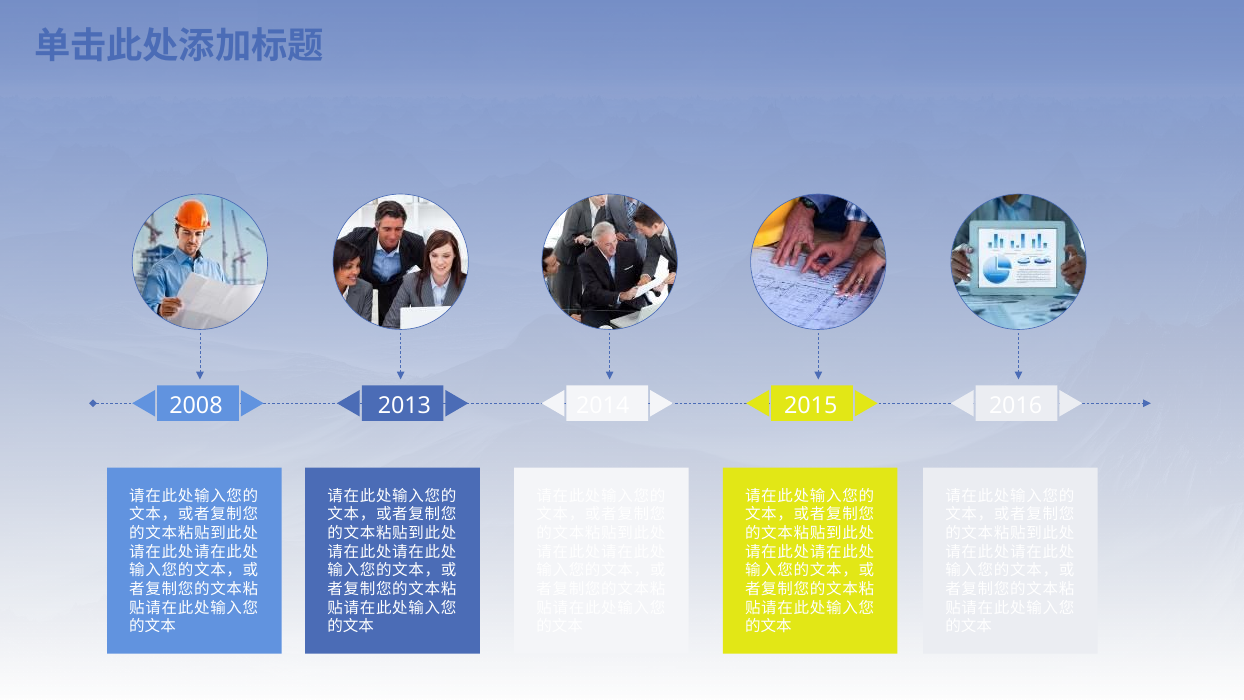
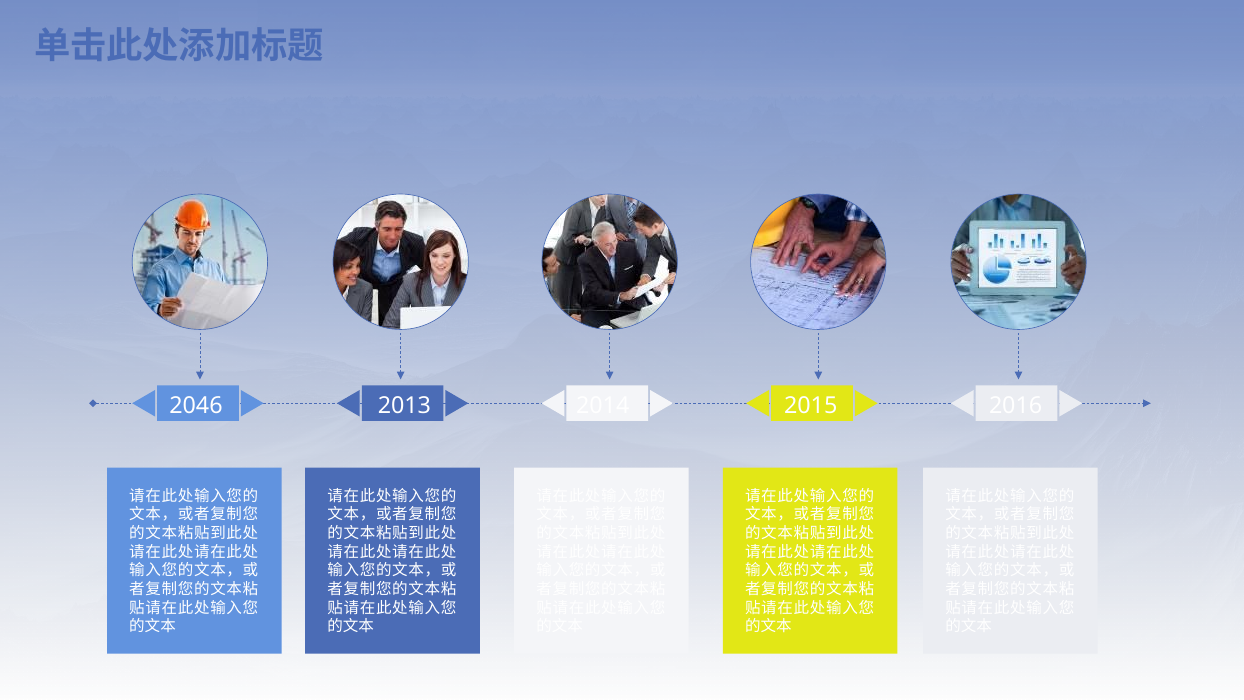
2008: 2008 -> 2046 (196, 406)
